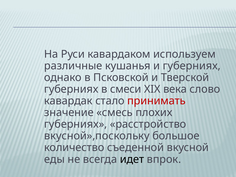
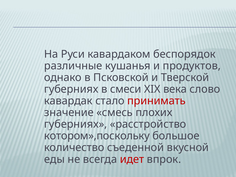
используем: используем -> беспорядок (184, 54)
и губерниях: губерниях -> продуктов (192, 66)
вкусной»,поскольку: вкусной»,поскольку -> котором»,поскольку (97, 136)
идет colour: black -> red (132, 159)
